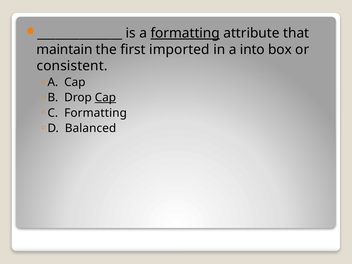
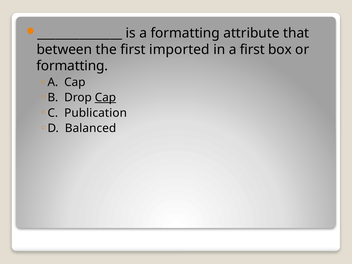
formatting underline: present -> none (185, 33)
maintain: maintain -> between (64, 50)
a into: into -> first (252, 50)
consistent: consistent -> formatting (72, 66)
C Formatting: Formatting -> Publication (96, 113)
